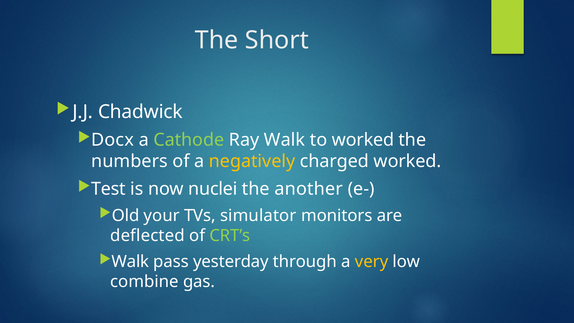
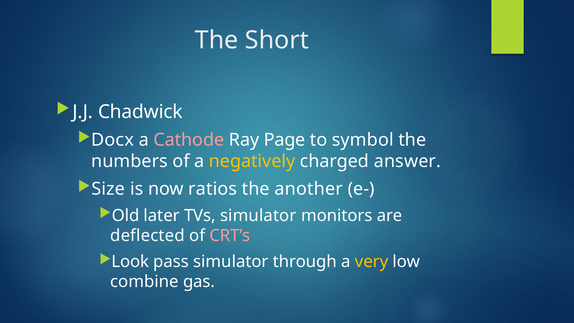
Cathode colour: light green -> pink (189, 140)
Ray Walk: Walk -> Page (285, 140)
to worked: worked -> symbol (363, 140)
charged worked: worked -> answer (407, 161)
Test: Test -> Size (108, 189)
nuclei: nuclei -> ratios (213, 189)
your: your -> later (162, 216)
CRT’s colour: light green -> pink (230, 236)
Walk: Walk -> Look (130, 262)
pass yesterday: yesterday -> simulator (231, 262)
